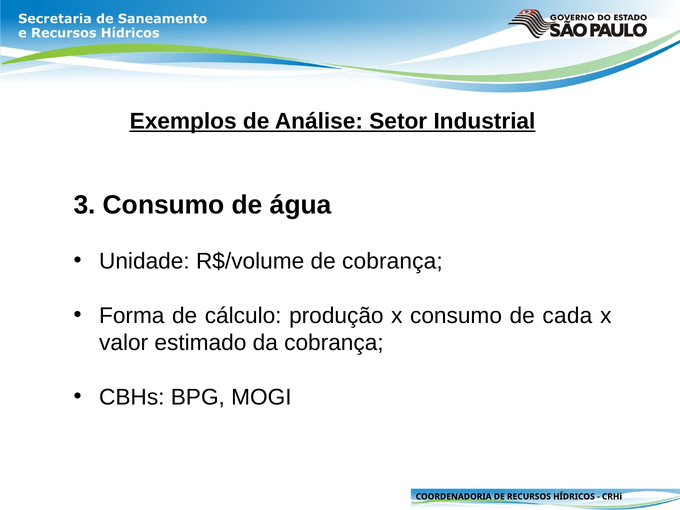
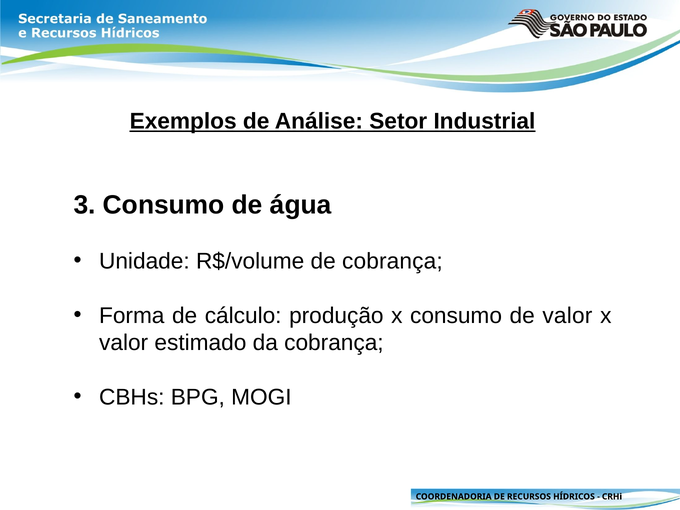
de cada: cada -> valor (567, 316)
